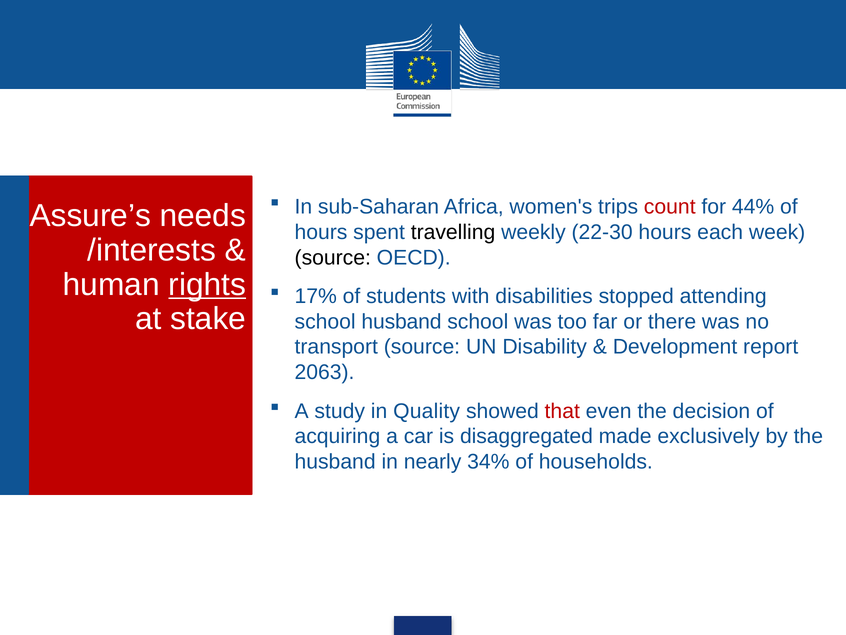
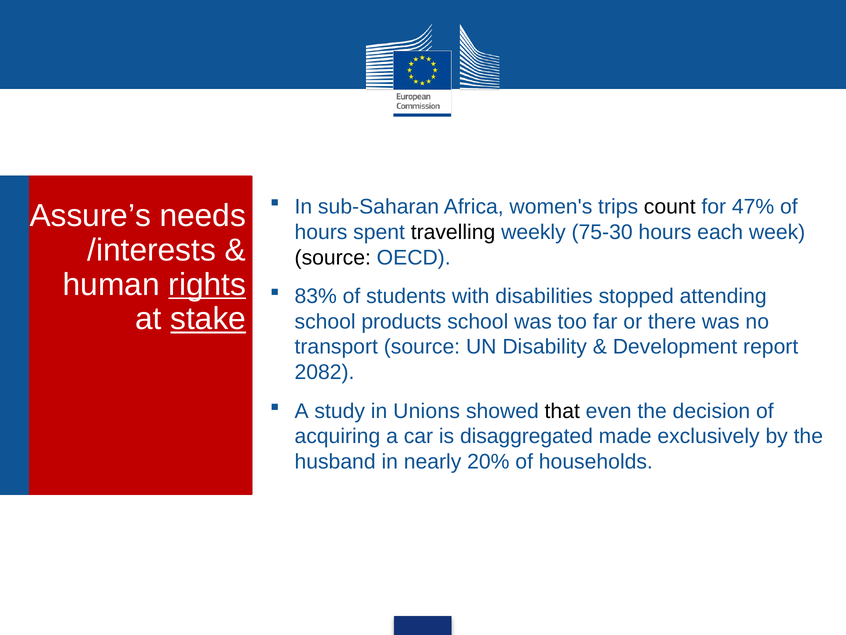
count colour: red -> black (670, 207)
44%: 44% -> 47% (753, 207)
22-30: 22-30 -> 75-30 (602, 232)
17%: 17% -> 83% (316, 296)
stake underline: none -> present (208, 319)
school husband: husband -> products (401, 321)
2063: 2063 -> 2082 (325, 372)
Quality: Quality -> Unions (427, 411)
that colour: red -> black (562, 411)
34%: 34% -> 20% (488, 461)
